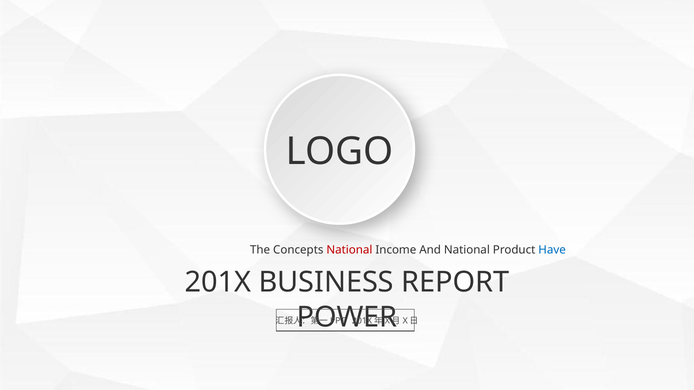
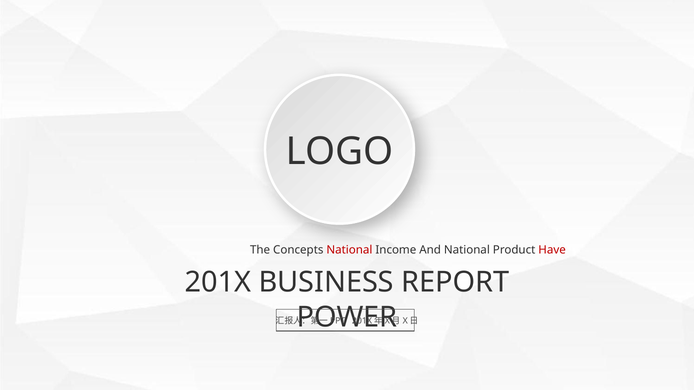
Have colour: blue -> red (552, 250)
